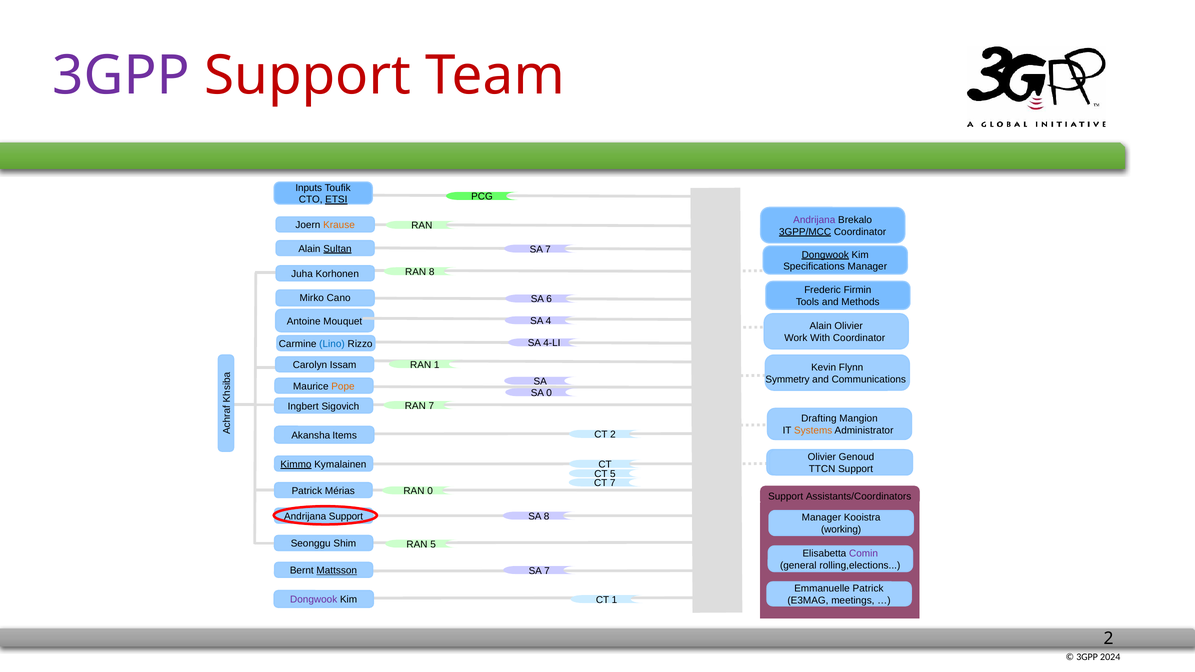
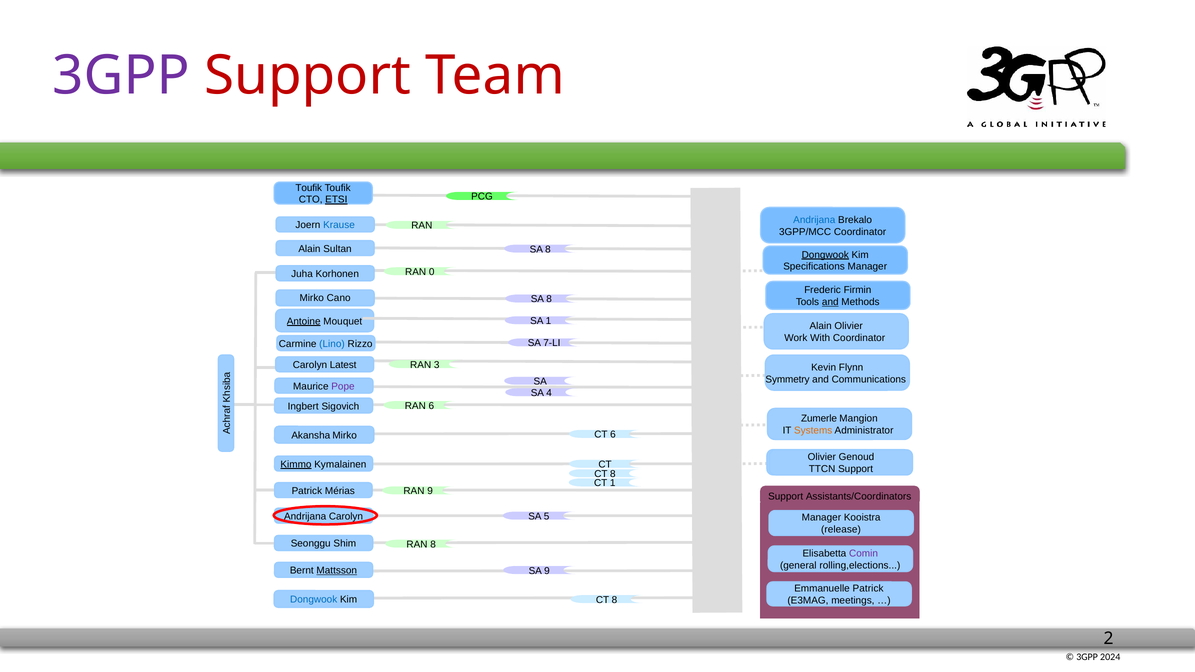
Inputs: Inputs -> Toufik (309, 188)
Andrijana colour: purple -> blue (814, 220)
Krause colour: orange -> blue (339, 225)
3GPP/MCC underline: present -> none (805, 232)
Sultan underline: present -> none (337, 249)
7: 7 -> 8 (548, 249)
RAN 8: 8 -> 0 (432, 272)
6: 6 -> 8 (549, 299)
and underline: none -> present (830, 302)
Antoine underline: none -> present (304, 321)
SA 4: 4 -> 1 (548, 321)
4-LI: 4-LI -> 7-LI (552, 343)
RAN 1: 1 -> 3 (437, 365)
Issam: Issam -> Latest (343, 365)
Pope colour: orange -> purple (343, 386)
SA 0: 0 -> 4 (549, 393)
RAN 7: 7 -> 6 (431, 406)
Drafting: Drafting -> Zumerle (819, 419)
CT 2: 2 -> 6 (613, 435)
Akansha Items: Items -> Mirko (345, 436)
5: 5 -> 8 (613, 474)
CT 7: 7 -> 1 (613, 483)
RAN 0: 0 -> 9 (430, 491)
Andrijana Support: Support -> Carolyn (346, 516)
SA 8: 8 -> 5 (547, 516)
working: working -> release (841, 530)
RAN 5: 5 -> 8 (433, 545)
7: 7 -> 9 (547, 571)
Dongwook colour: purple -> blue (314, 600)
1: 1 -> 8 (614, 600)
